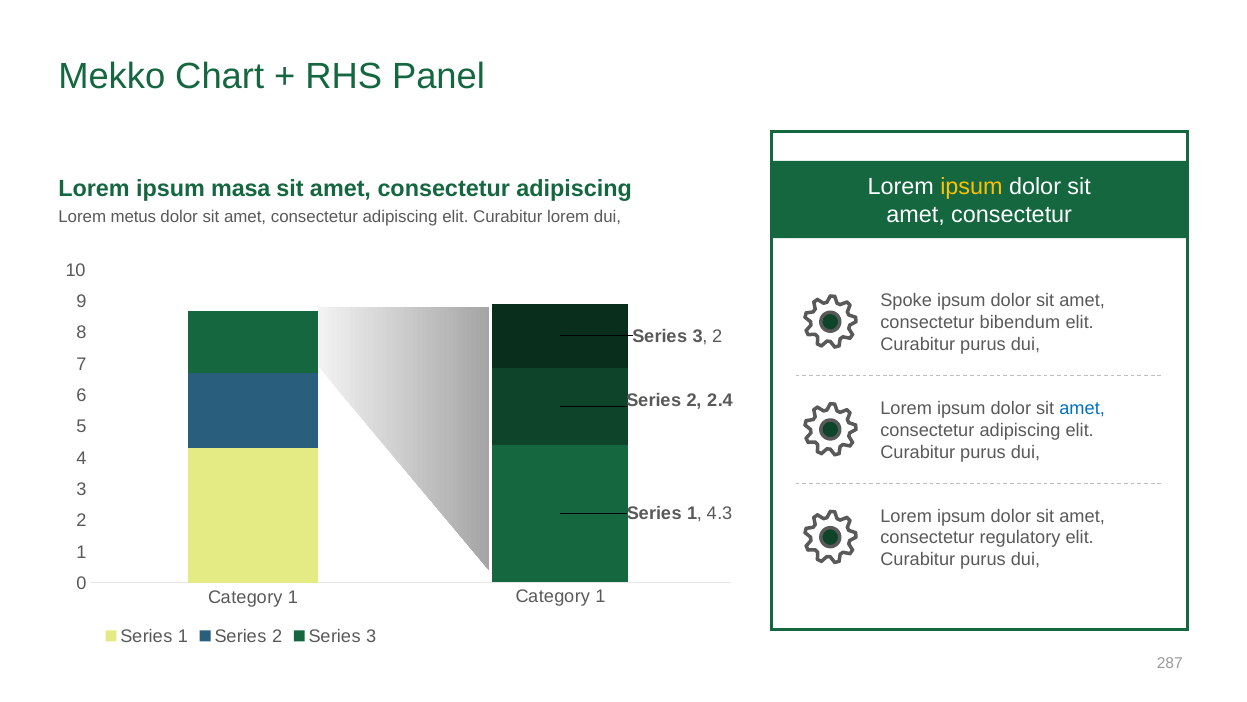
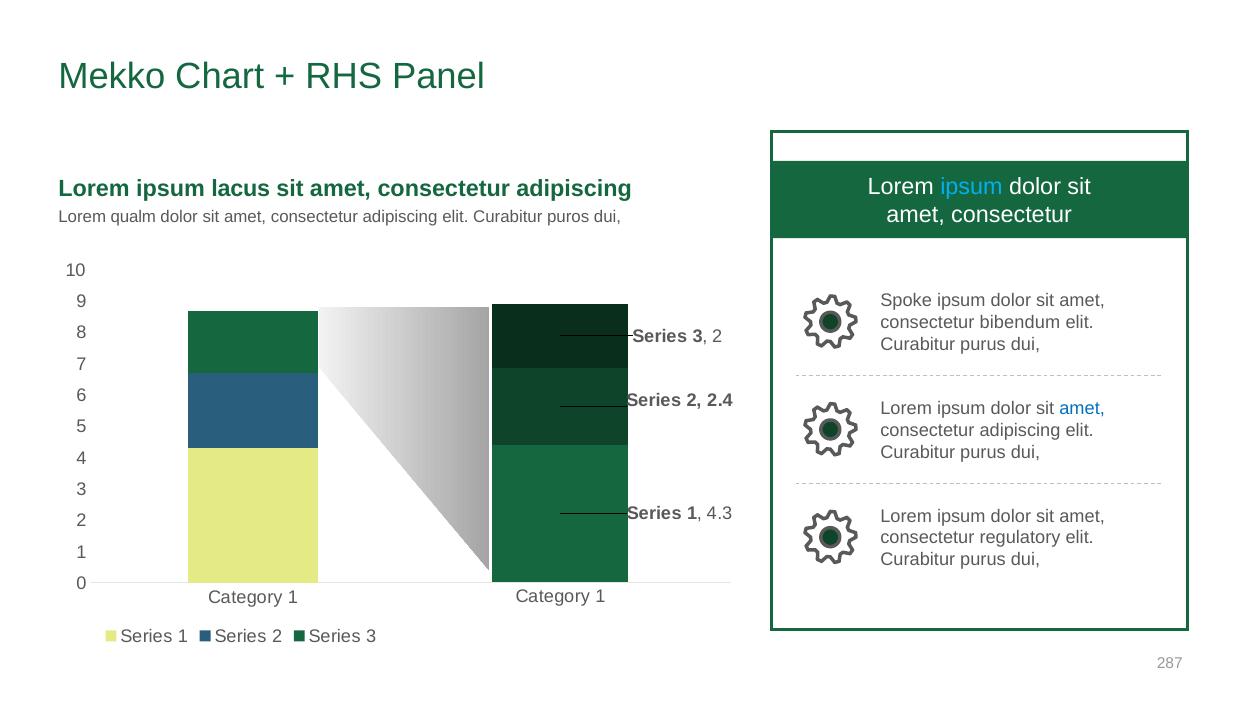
ipsum colour: yellow -> light blue (971, 187)
masa: masa -> lacus (241, 189)
metus: metus -> qualm (133, 217)
Curabitur lorem: lorem -> puros (568, 217)
